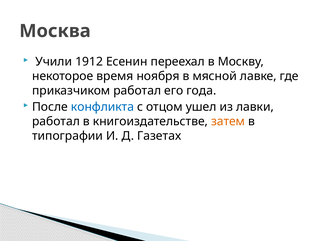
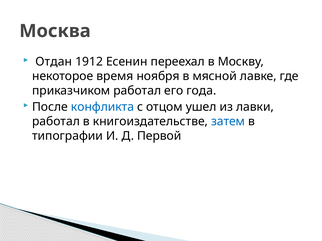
Учили: Учили -> Отдан (54, 62)
затем colour: orange -> blue (228, 122)
Газетах: Газетах -> Первой (159, 136)
